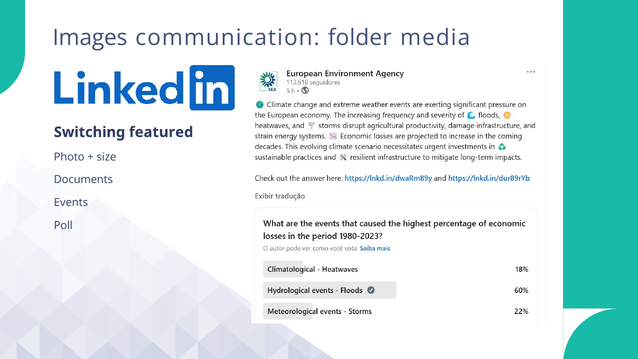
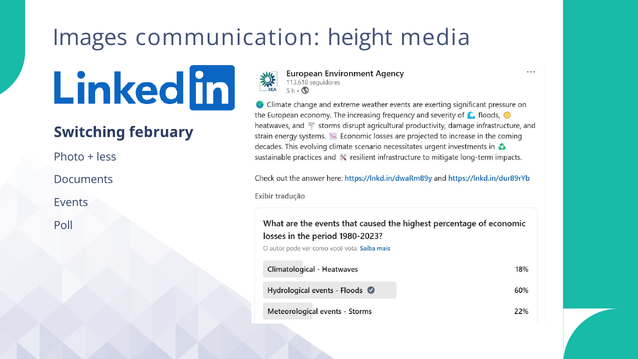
folder: folder -> height (360, 38)
featured: featured -> february (161, 132)
size: size -> less (106, 157)
